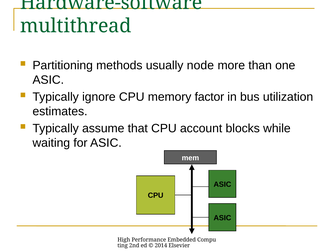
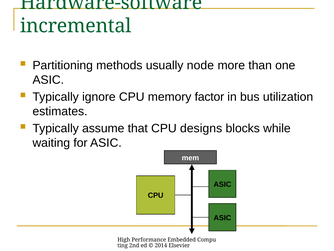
multithread: multithread -> incremental (76, 26)
account: account -> designs (201, 128)
